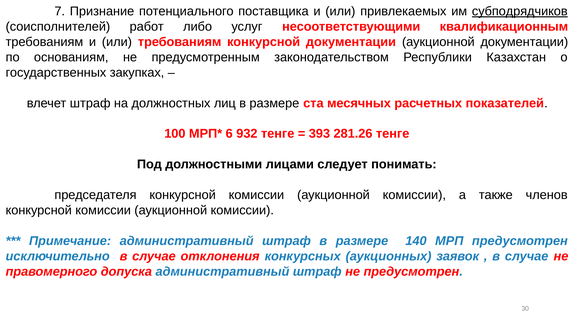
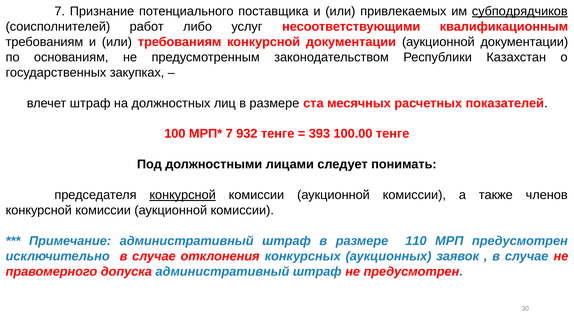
6: 6 -> 7 (229, 134)
281.26: 281.26 -> 100.00 (353, 134)
конкурсной underline: none -> present (183, 195)
140: 140 -> 110 (416, 241)
